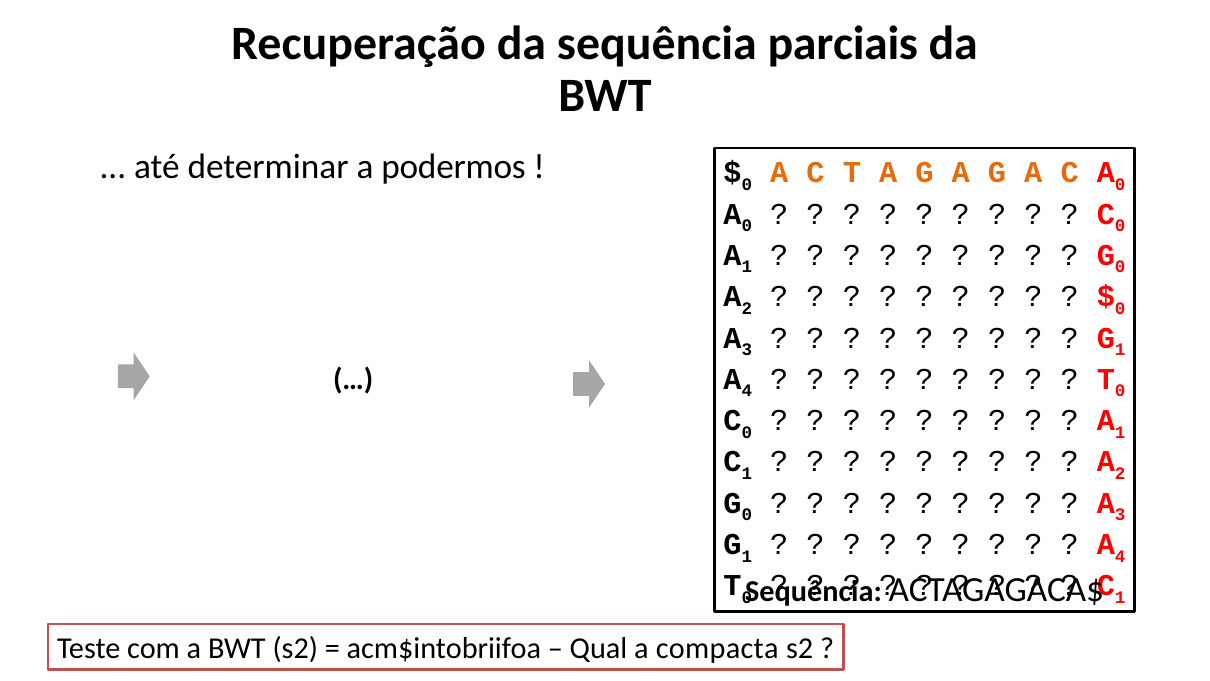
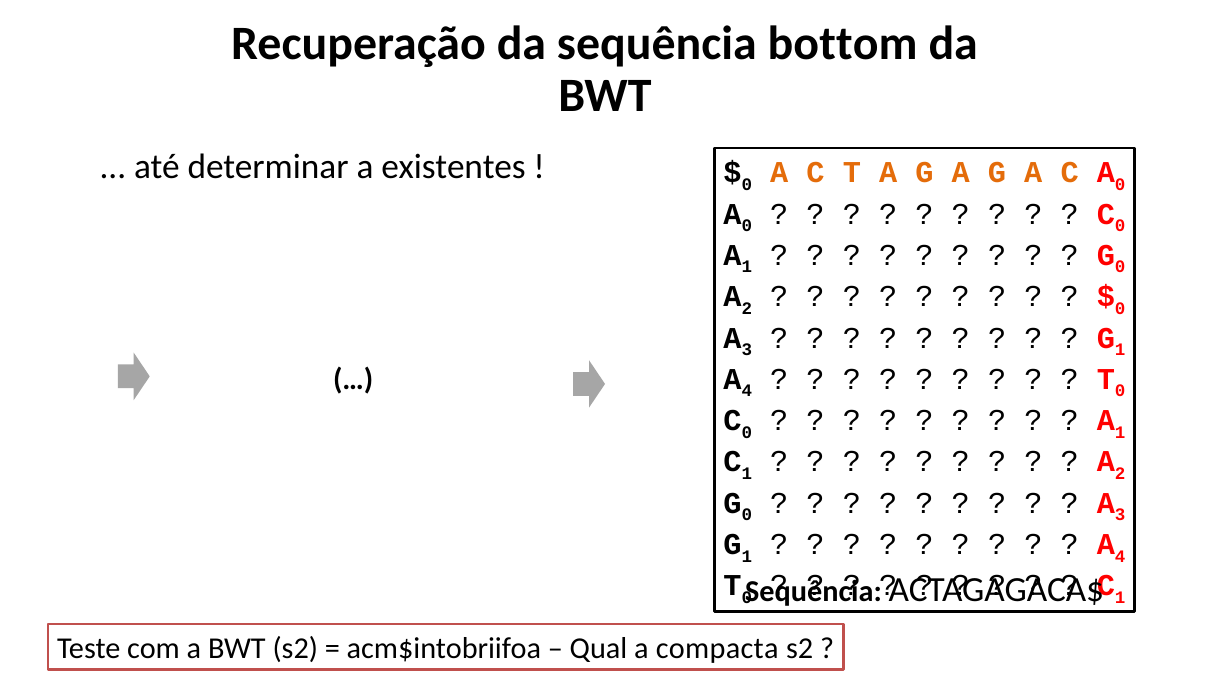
parciais: parciais -> bottom (843, 44)
podermos: podermos -> existentes (453, 167)
